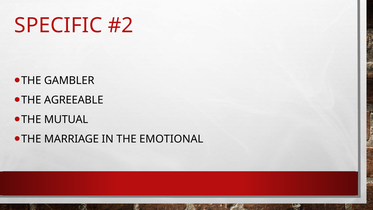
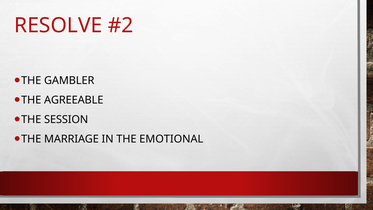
SPECIFIC: SPECIFIC -> RESOLVE (58, 26)
MUTUAL: MUTUAL -> SESSION (66, 119)
